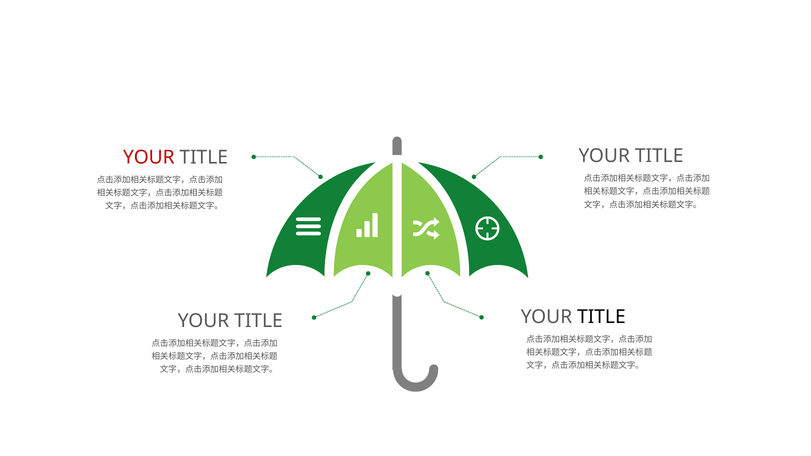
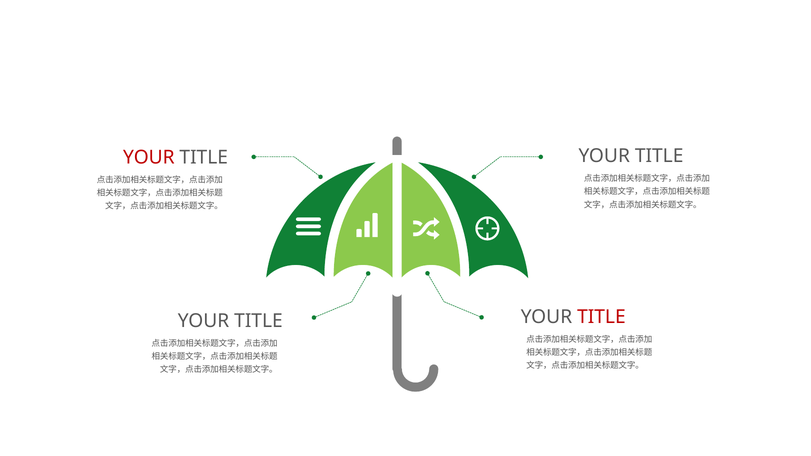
TITLE colour: black -> red (601, 317)
